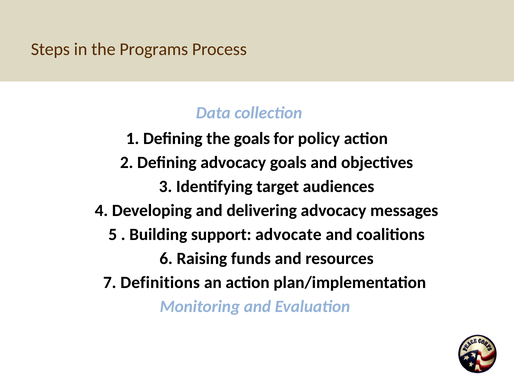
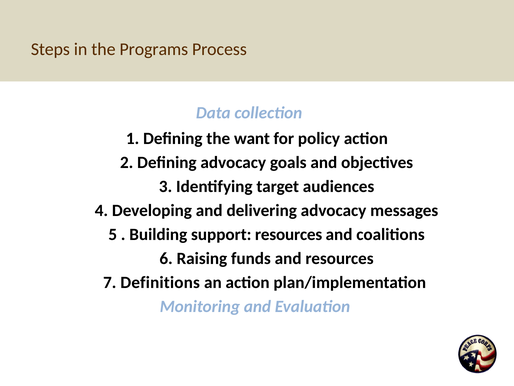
the goals: goals -> want (252, 138)
support advocate: advocate -> resources (289, 234)
